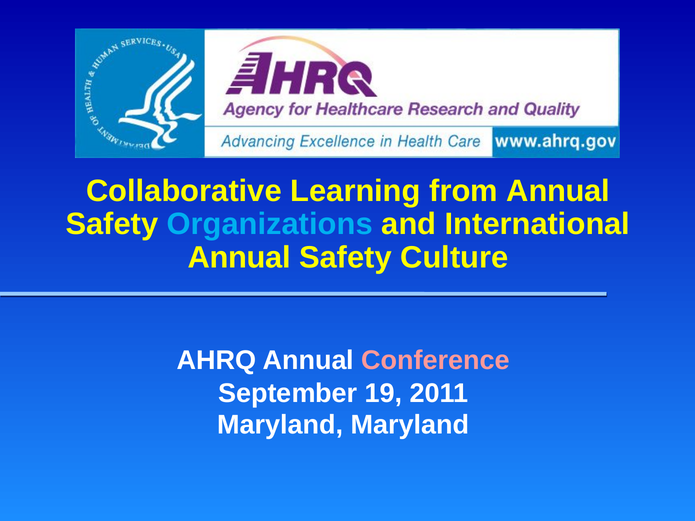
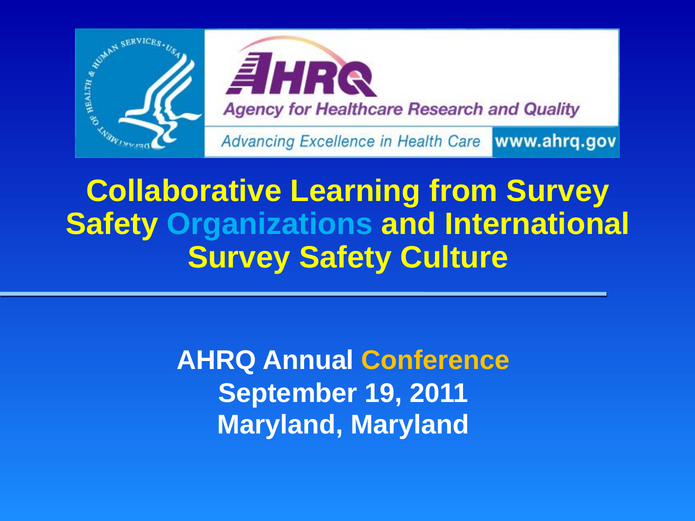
from Annual: Annual -> Survey (558, 191)
Annual: Annual -> Survey (239, 258)
Conference colour: pink -> yellow (436, 360)
